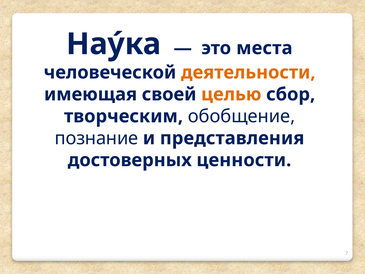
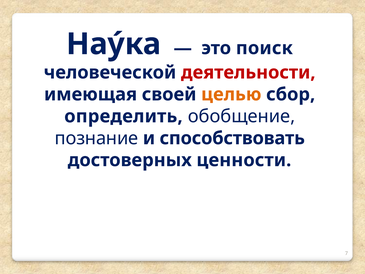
места: места -> поиск (264, 48)
деятельности colour: orange -> red (248, 72)
творческим: творческим -> определить (123, 116)
представления: представления -> способствовать (232, 138)
